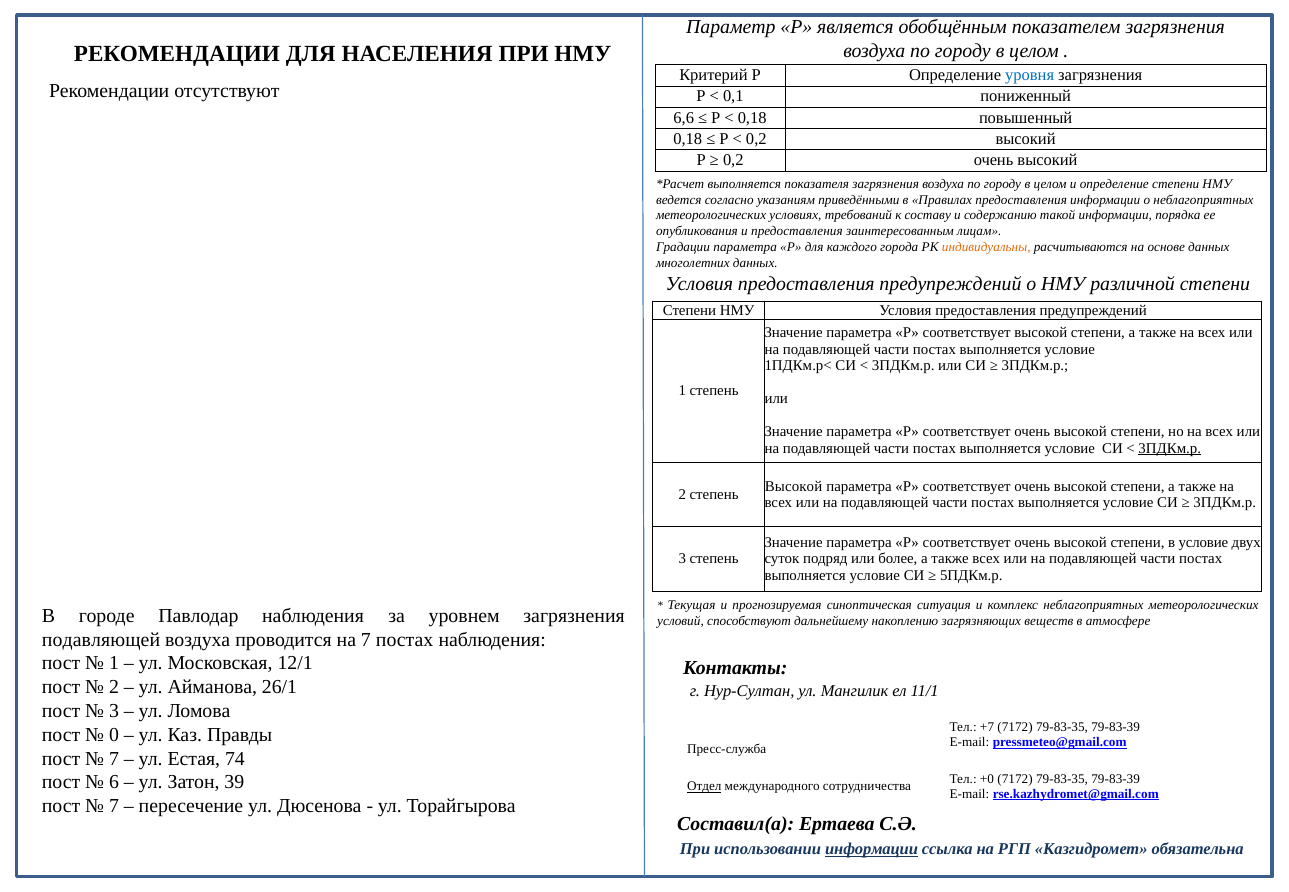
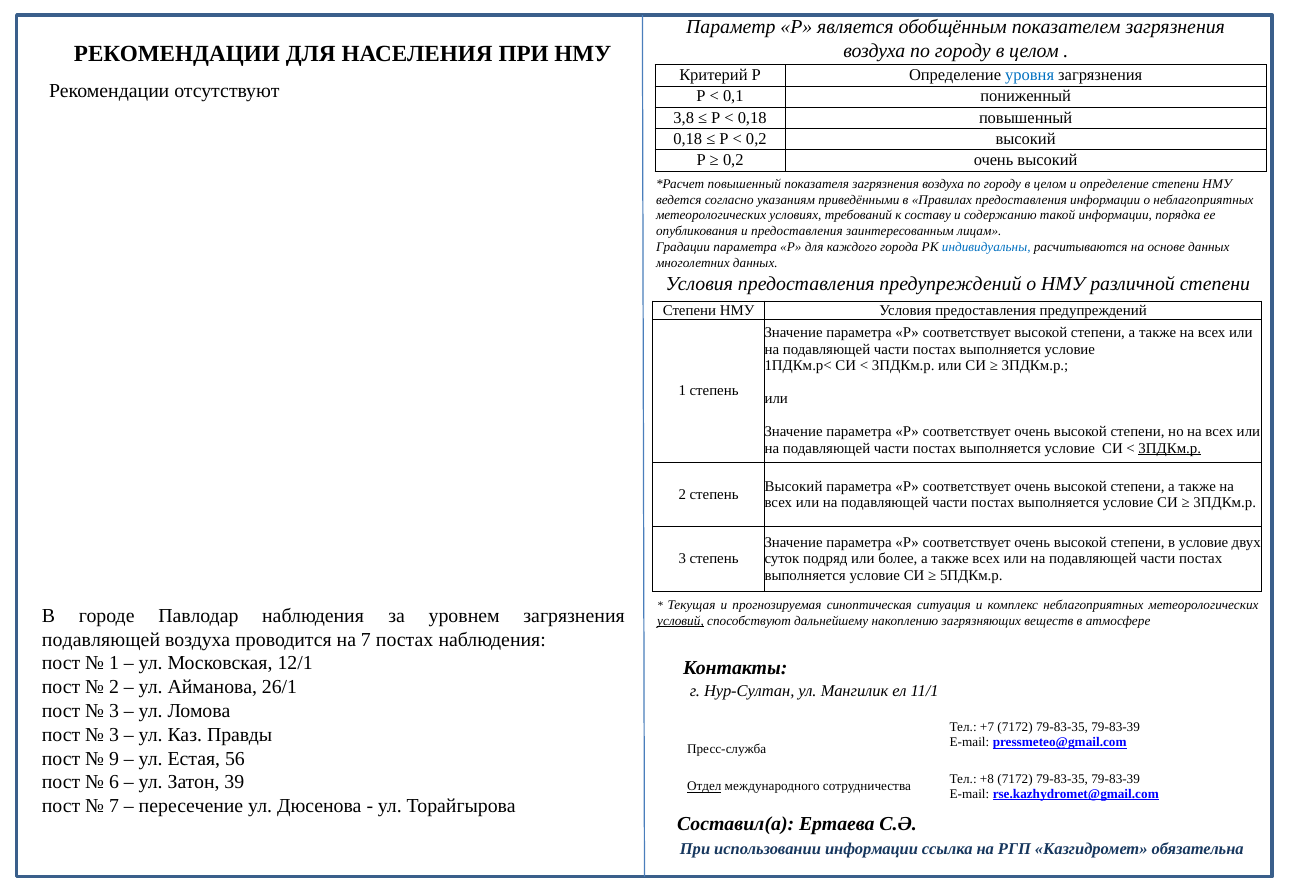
6,6: 6,6 -> 3,8 (684, 118)
выполняется: выполняется -> повышенный (744, 184)
индивидуальны colour: orange -> blue (986, 247)
Высокой: Высокой -> Высокий (794, 486)
условий underline: none -> present (681, 621)
0: 0 -> 3 (114, 735)
7: 7 -> 9 (114, 759)
74: 74 -> 56 (235, 759)
+0: +0 -> +8 (987, 779)
информации underline: present -> none (872, 850)
